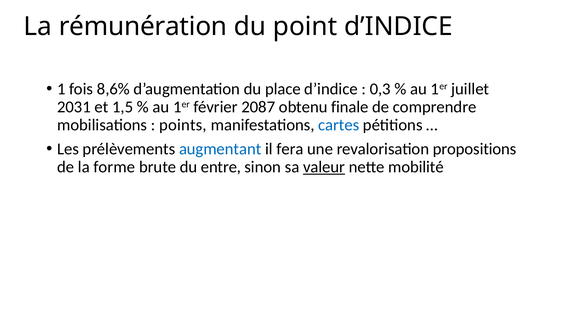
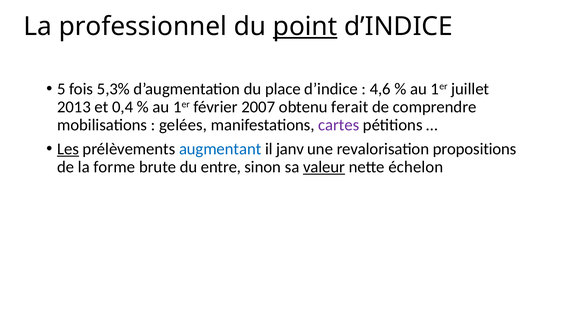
rémunération: rémunération -> professionnel (143, 27)
point underline: none -> present (305, 27)
1: 1 -> 5 (61, 89)
8,6%: 8,6% -> 5,3% (113, 89)
0,3: 0,3 -> 4,6 (380, 89)
2031: 2031 -> 2013 (74, 107)
1,5: 1,5 -> 0,4 (123, 107)
2087: 2087 -> 2007 (258, 107)
finale: finale -> ferait (350, 107)
points: points -> gelées (183, 125)
cartes colour: blue -> purple (339, 125)
Les underline: none -> present (68, 149)
fera: fera -> janv (290, 149)
mobilité: mobilité -> échelon (416, 167)
